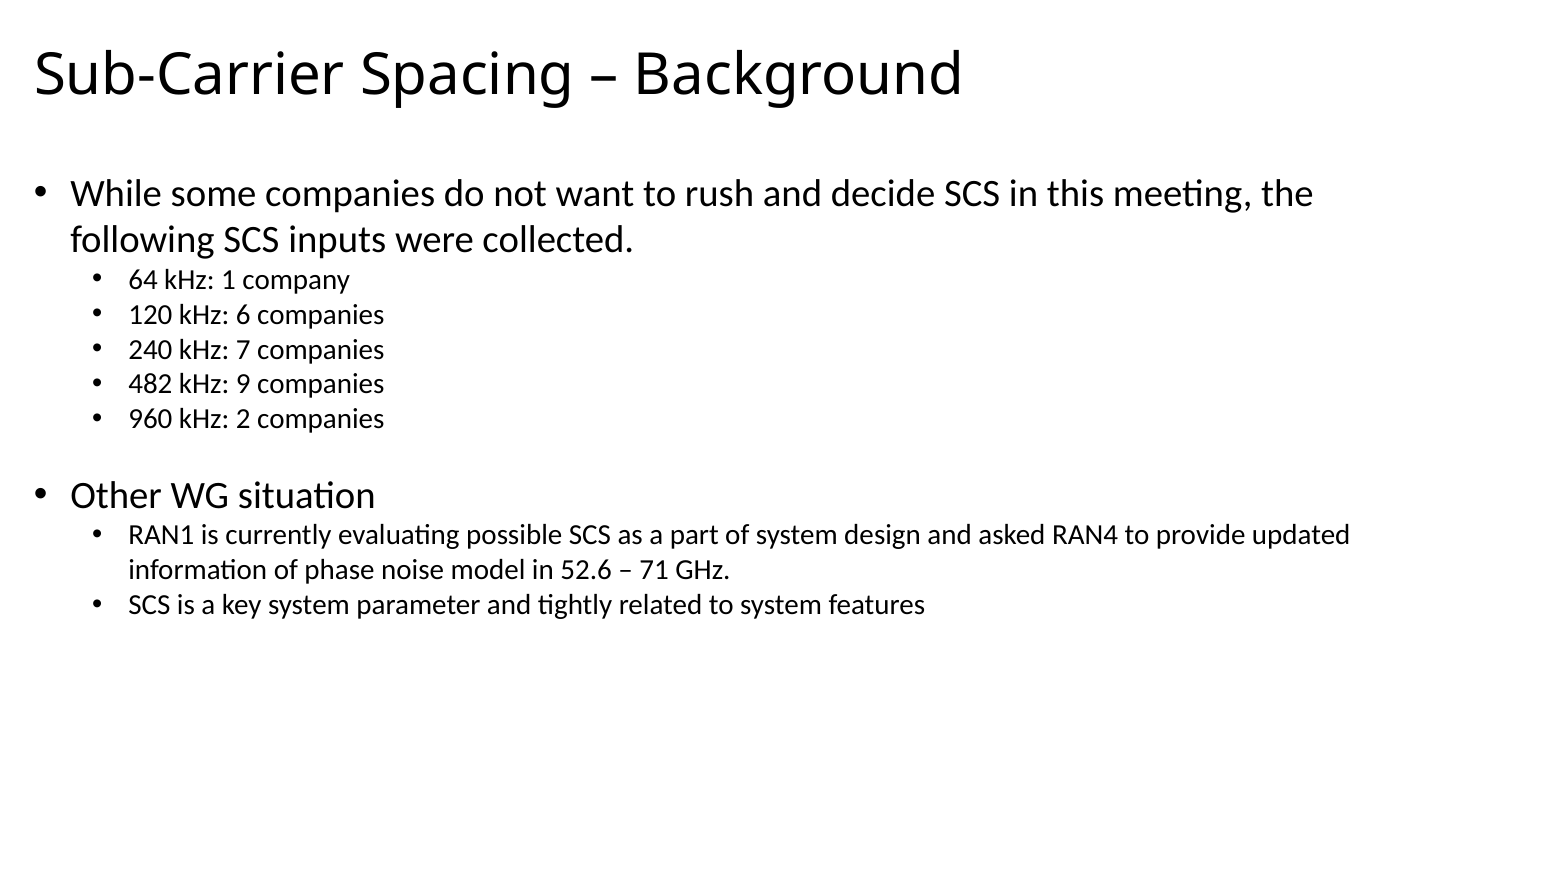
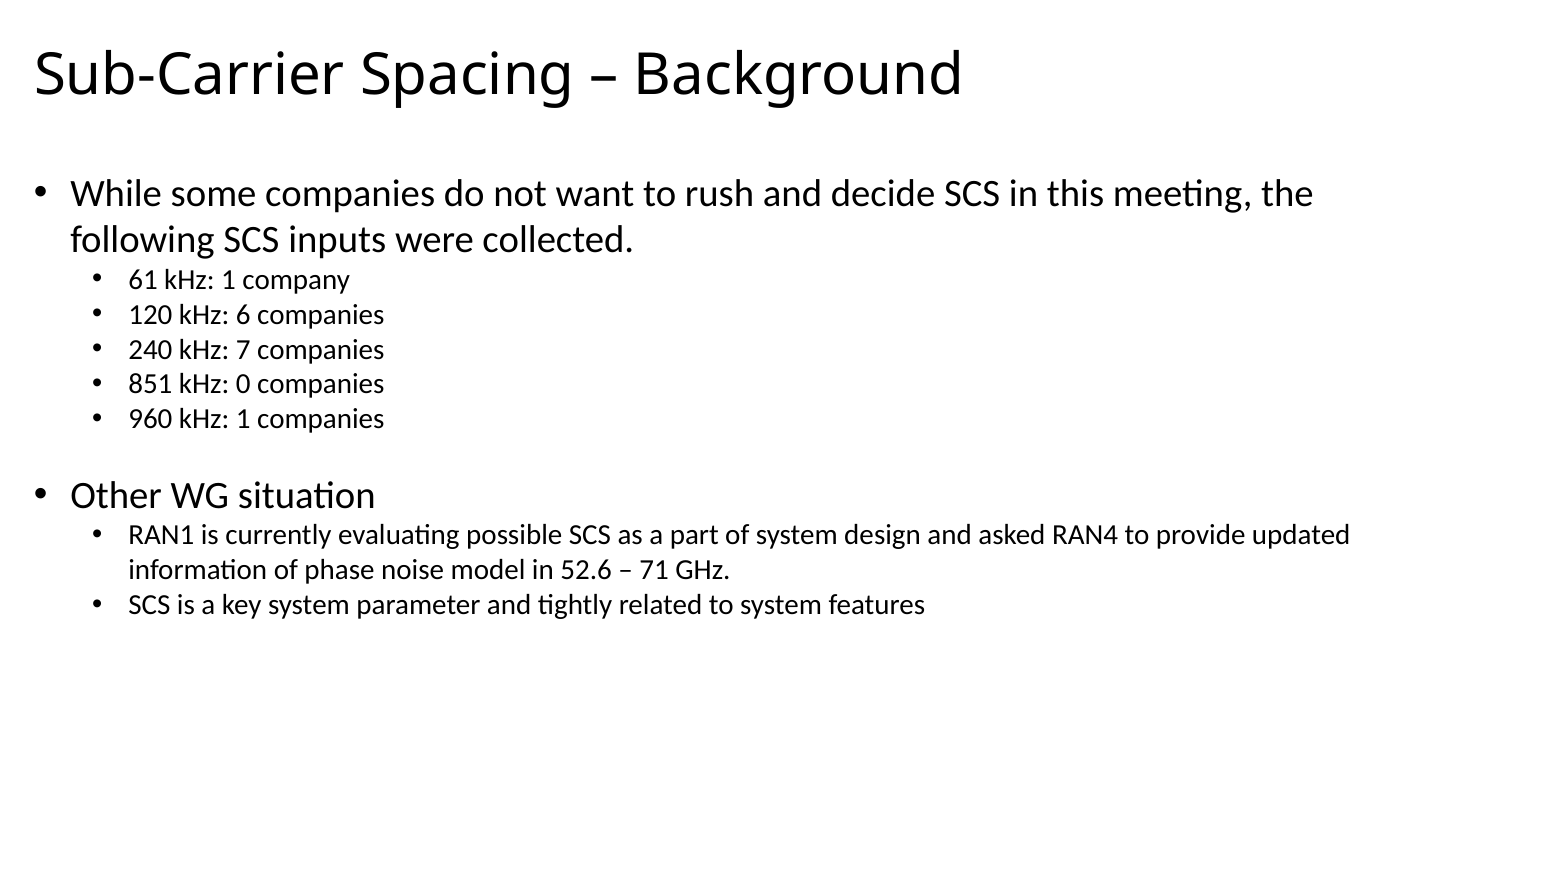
64: 64 -> 61 (143, 280)
482: 482 -> 851 (150, 385)
9: 9 -> 0 (243, 385)
960 kHz 2: 2 -> 1 (243, 419)
